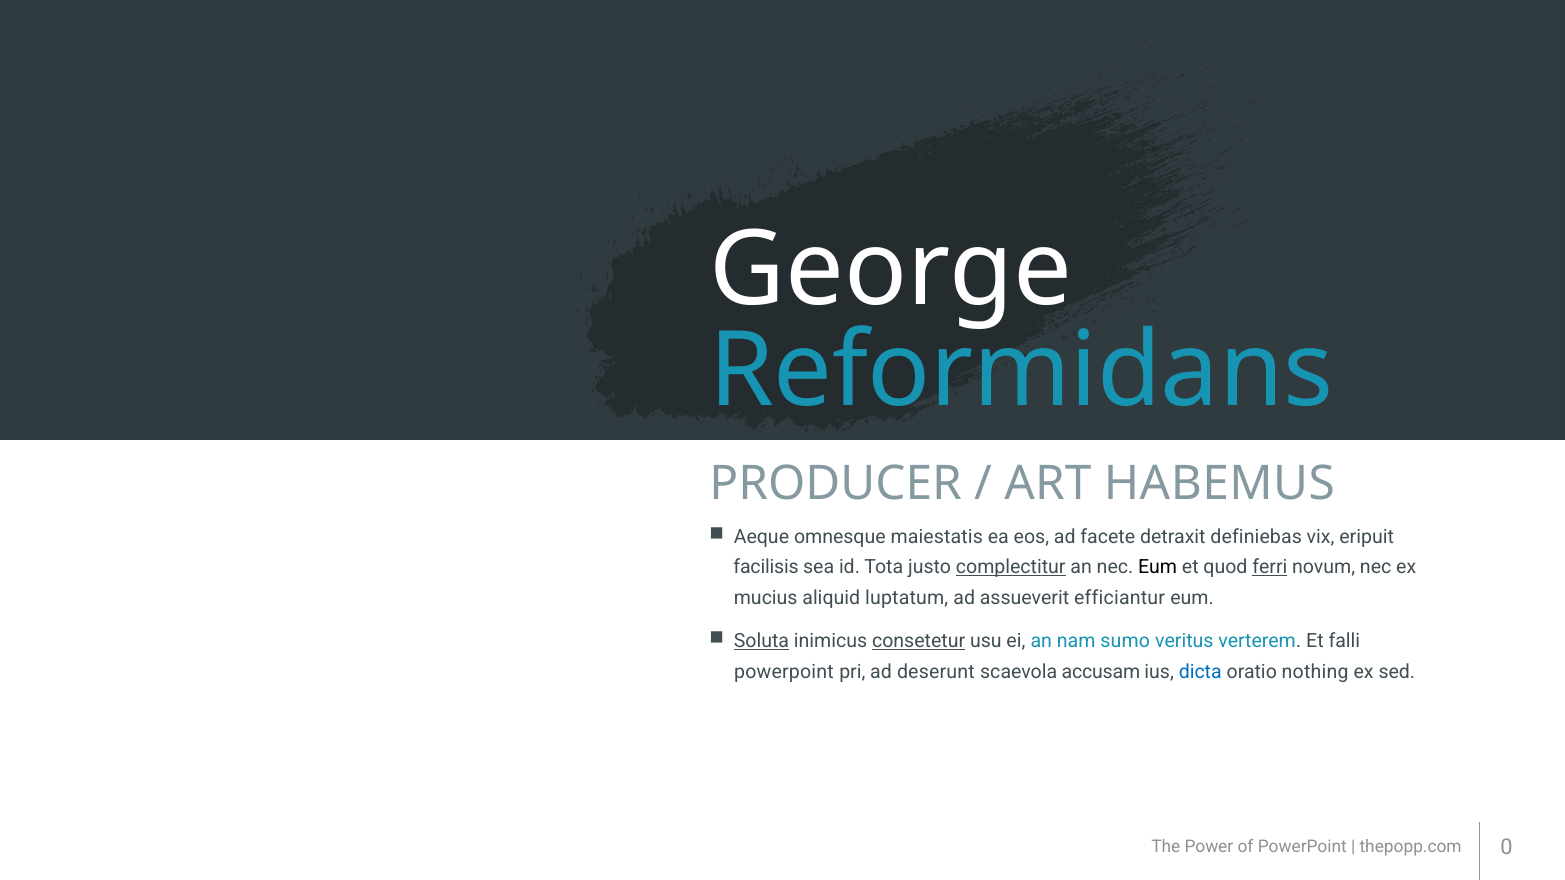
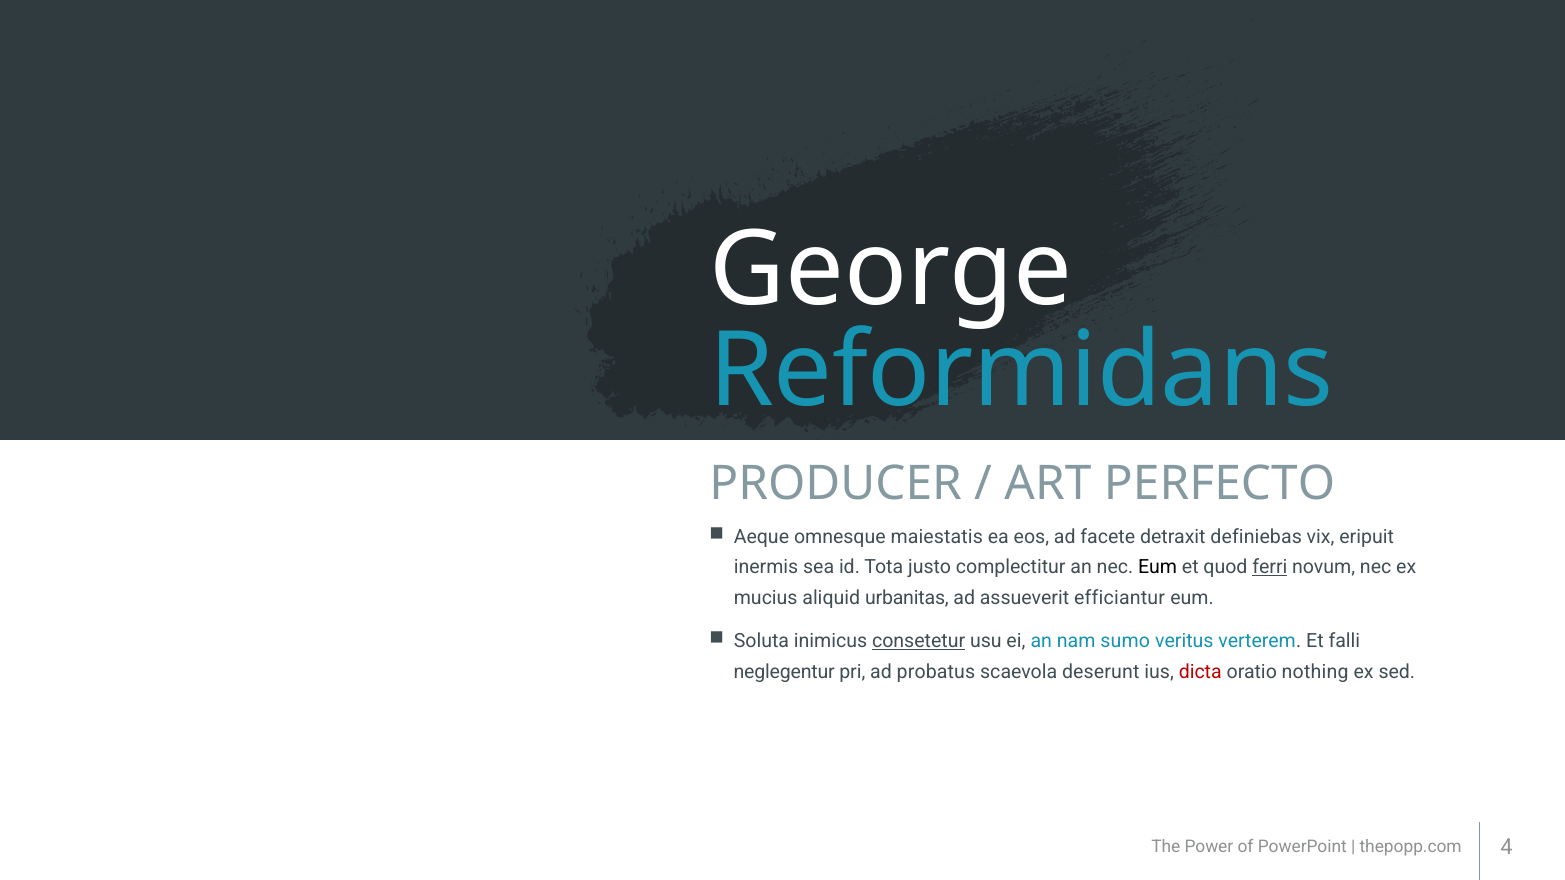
HABEMUS: HABEMUS -> PERFECTO (1220, 484)
facilisis: facilisis -> inermis (766, 568)
complectitur underline: present -> none (1011, 568)
luptatum: luptatum -> urbanitas (907, 598)
Soluta underline: present -> none (761, 642)
powerpoint: powerpoint -> neglegentur (784, 672)
deserunt: deserunt -> probatus (936, 672)
accusam: accusam -> deserunt (1101, 672)
dicta colour: blue -> red (1200, 672)
0: 0 -> 4 (1507, 847)
